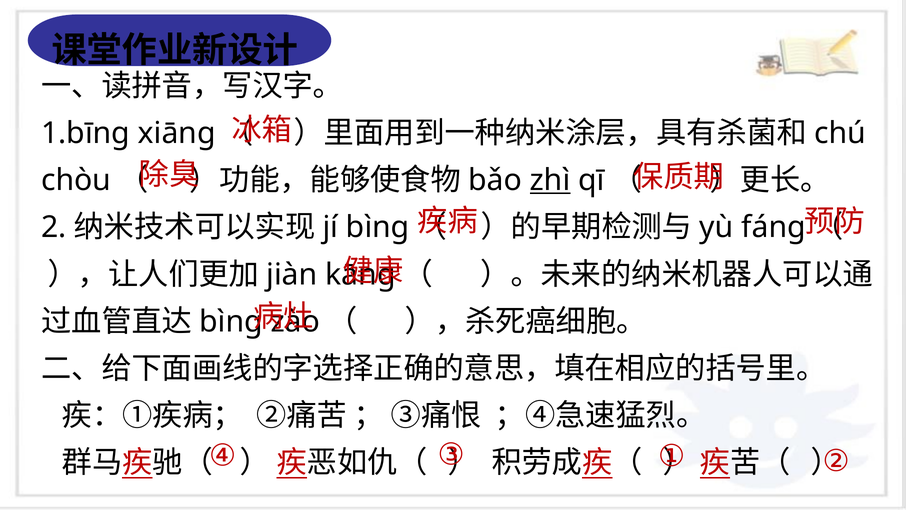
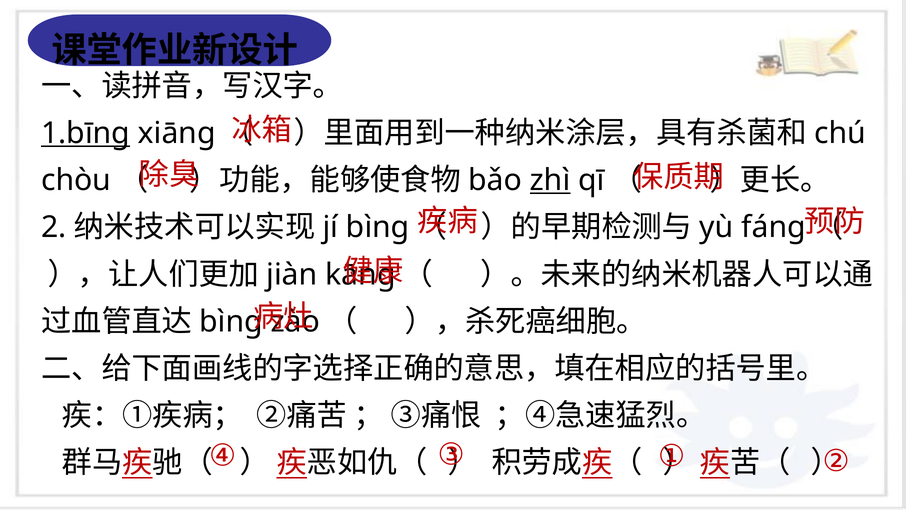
1.bīnɡ underline: none -> present (86, 133)
